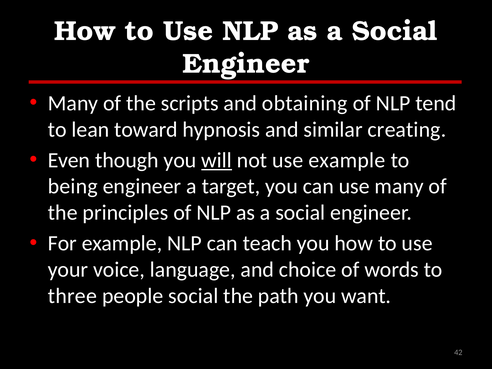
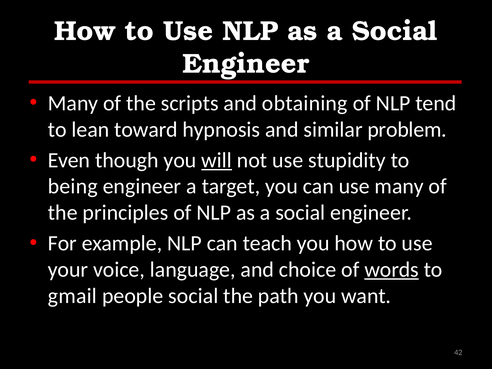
creating: creating -> problem (407, 129)
use example: example -> stupidity (347, 160)
words underline: none -> present (392, 270)
three: three -> gmail (72, 296)
